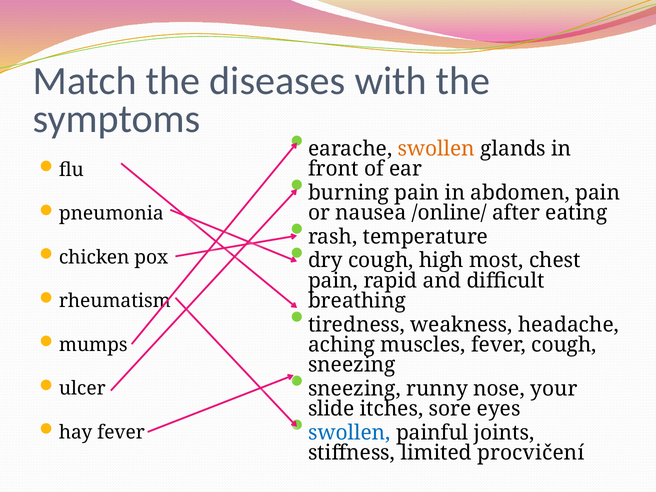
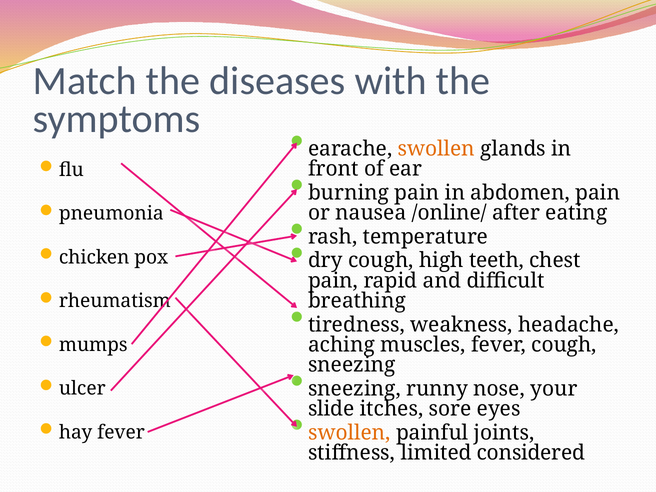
most: most -> teeth (496, 261)
swollen colour: blue -> orange (349, 433)
procvičení: procvičení -> considered (531, 453)
